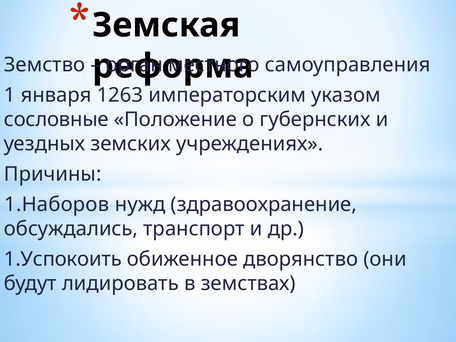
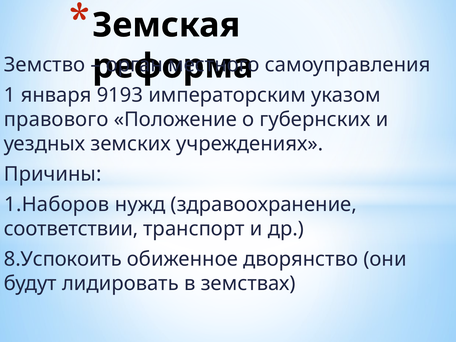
1263: 1263 -> 9193 (120, 95)
сословные: сословные -> правового (56, 119)
обсуждались: обсуждались -> соответствии (71, 229)
1.Успокоить: 1.Успокоить -> 8.Успокоить (63, 259)
